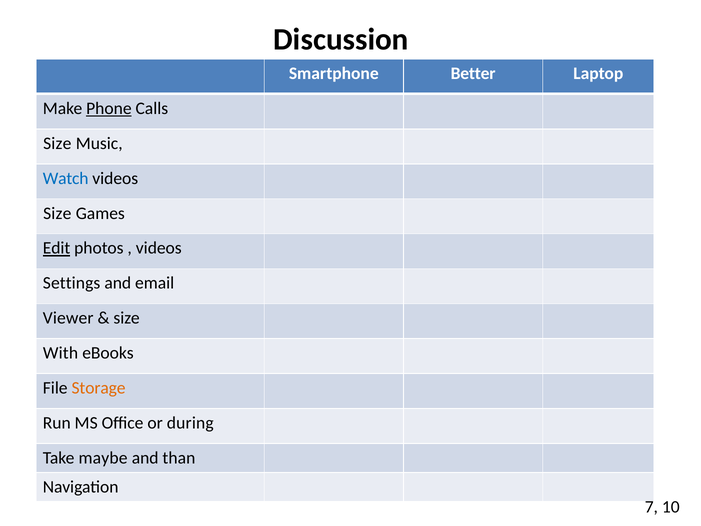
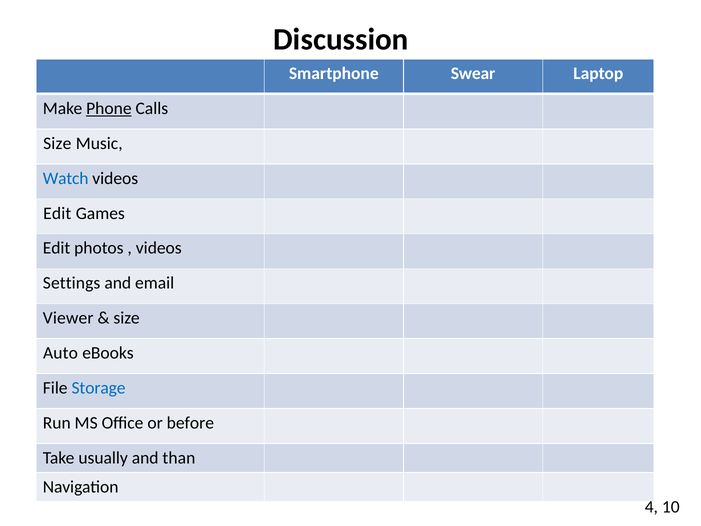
Better: Better -> Swear (473, 73)
Size: Size -> Edit (57, 213)
Edit underline: present -> none (57, 248)
With: With -> Auto (61, 353)
Storage colour: orange -> blue (99, 388)
during: during -> before (190, 423)
maybe: maybe -> usually (103, 458)
7: 7 -> 4 (651, 507)
